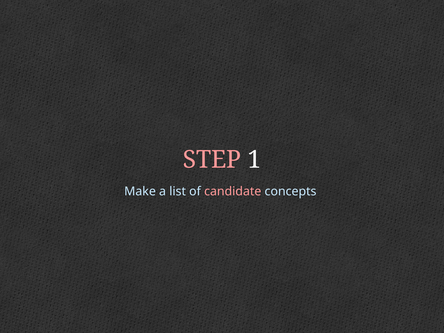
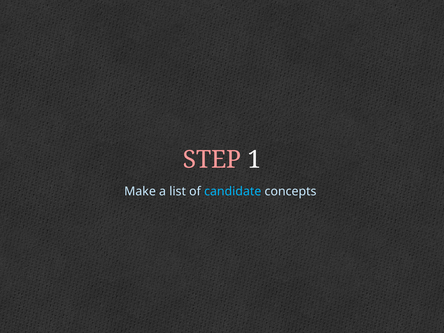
candidate colour: pink -> light blue (233, 191)
